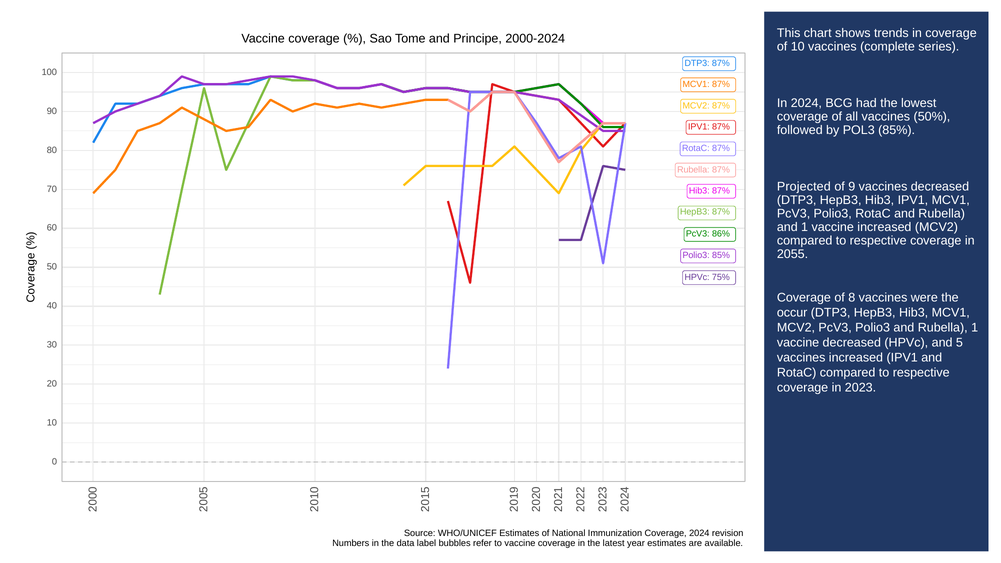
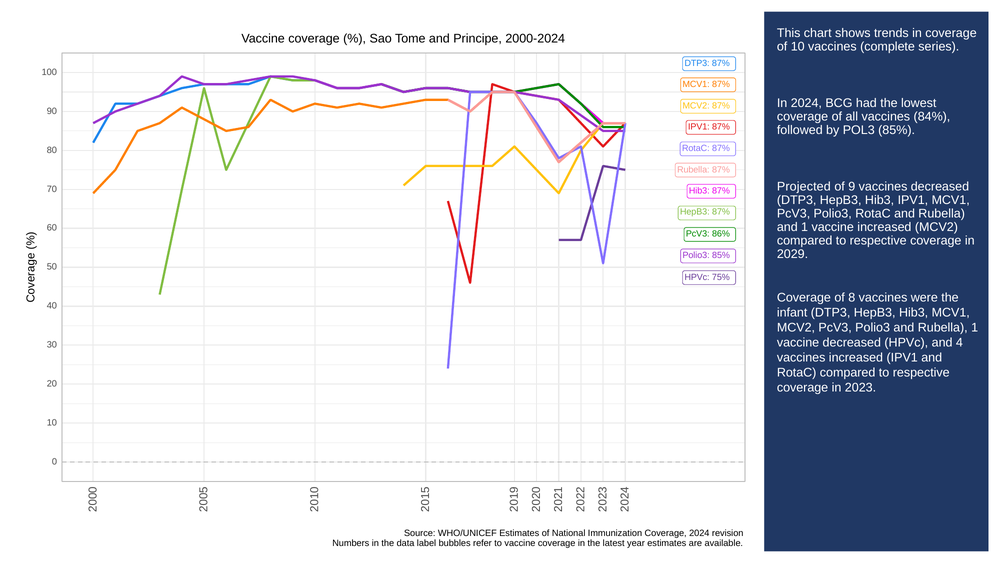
50%: 50% -> 84% (932, 116)
2055: 2055 -> 2029 (793, 254)
occur: occur -> infant (792, 313)
and 5: 5 -> 4 (959, 343)
